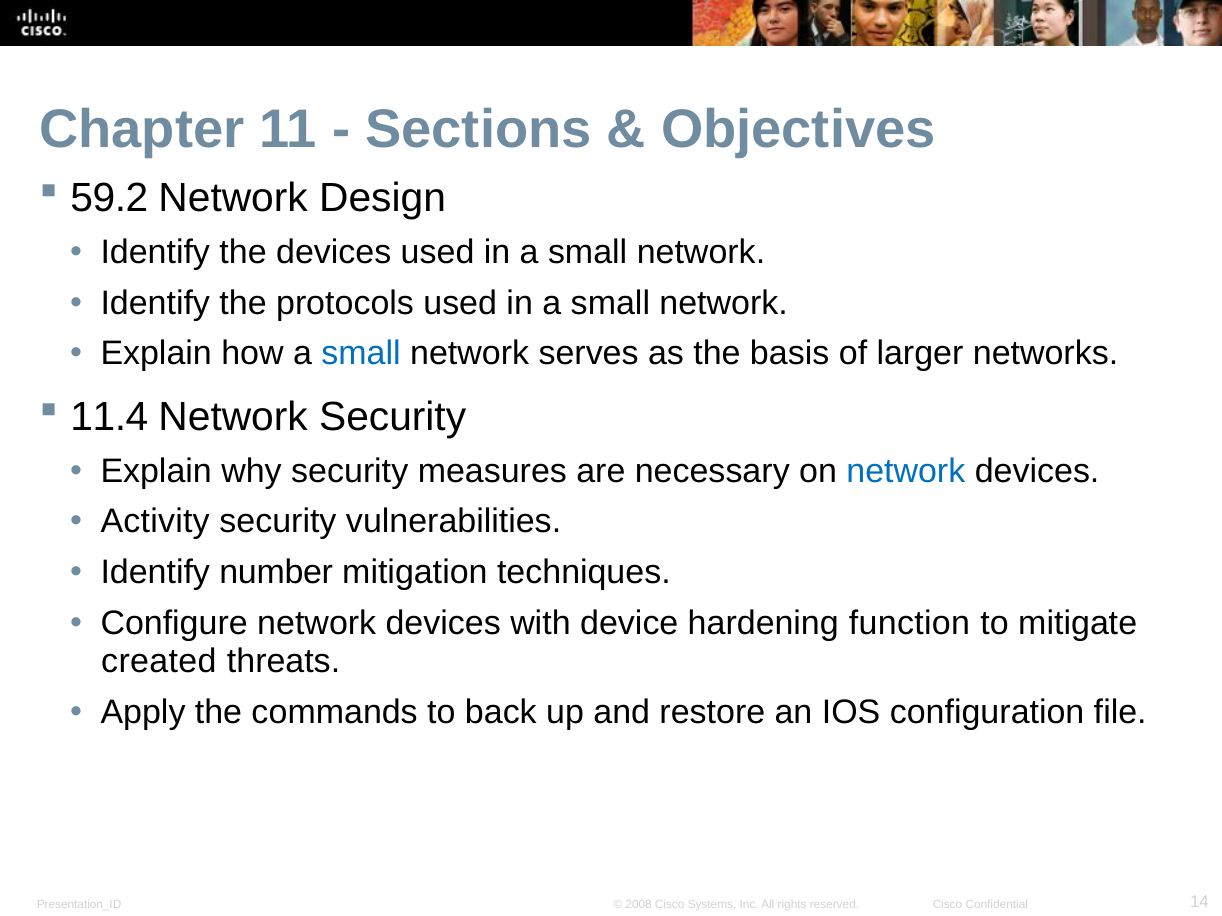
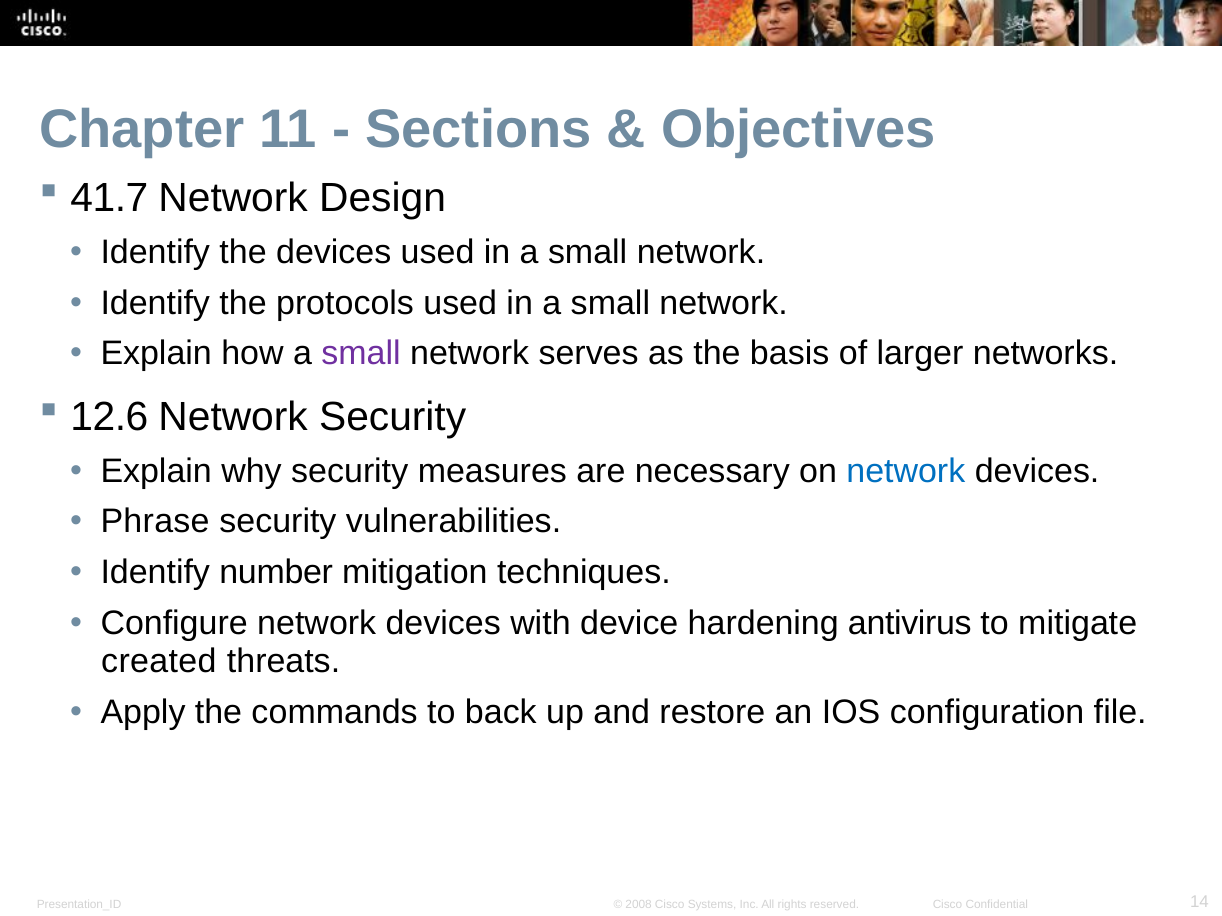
59.2: 59.2 -> 41.7 (109, 198)
small colour: blue -> purple (361, 354)
11.4: 11.4 -> 12.6 (109, 417)
Activity: Activity -> Phrase (155, 522)
function: function -> antivirus (910, 623)
